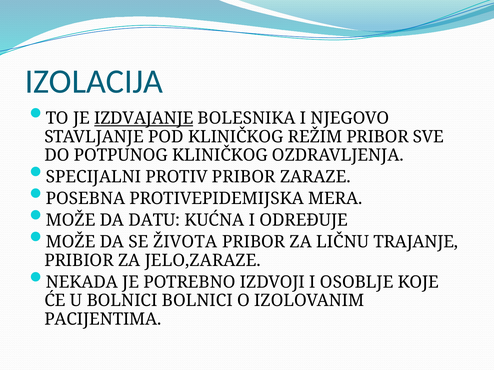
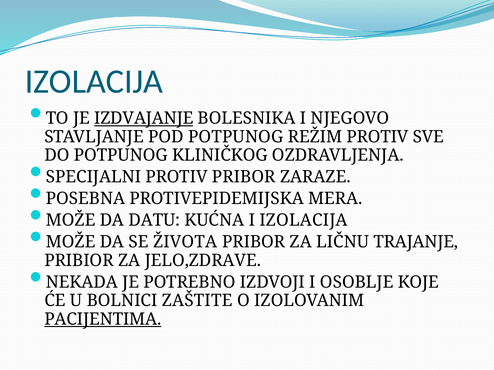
POD KLINIČKOG: KLINIČKOG -> POTPUNOG (236, 137)
REŽIM PRIBOR: PRIBOR -> PROTIV (378, 137)
I ODREĐUJE: ODREĐUJE -> IZOLACIJA (304, 221)
JELO,ZARAZE: JELO,ZARAZE -> JELO,ZDRAVE (203, 261)
BOLNICI BOLNICI: BOLNICI -> ZAŠTITE (197, 301)
PACIJENTIMA underline: none -> present (103, 320)
